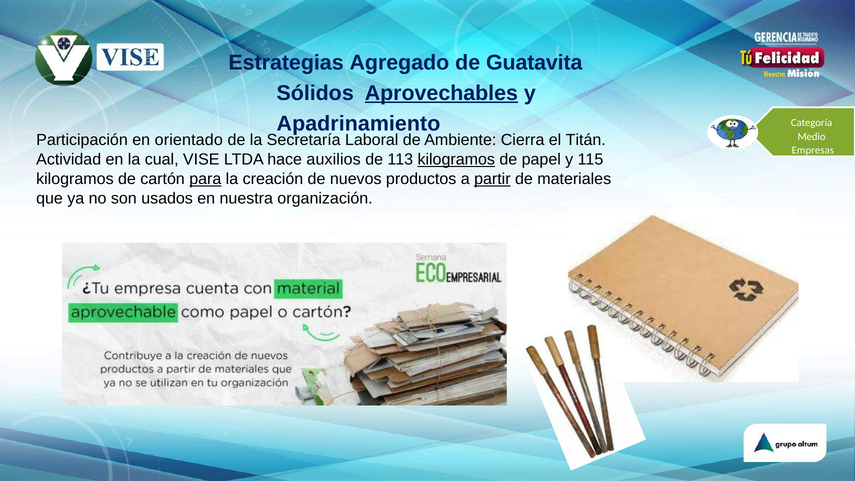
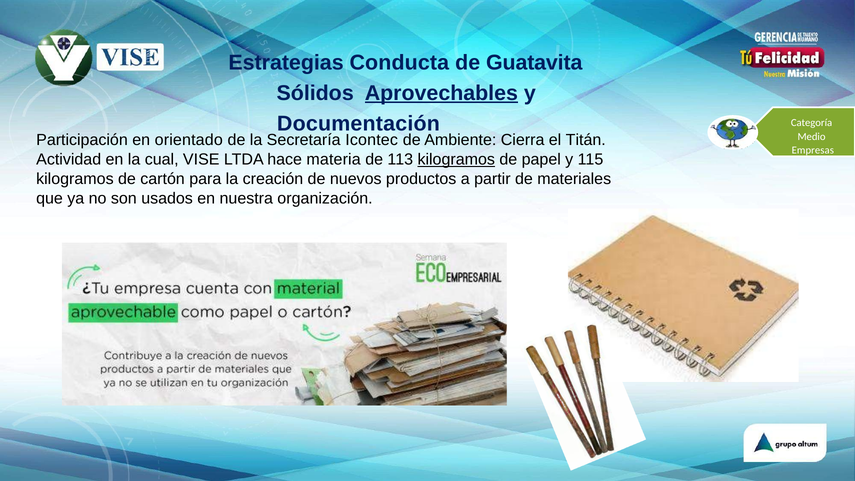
Agregado: Agregado -> Conducta (399, 62)
Apadrinamiento: Apadrinamiento -> Documentación (358, 123)
Laboral: Laboral -> Icontec (372, 140)
auxilios: auxilios -> materia (334, 160)
para underline: present -> none (205, 179)
partir underline: present -> none (492, 179)
